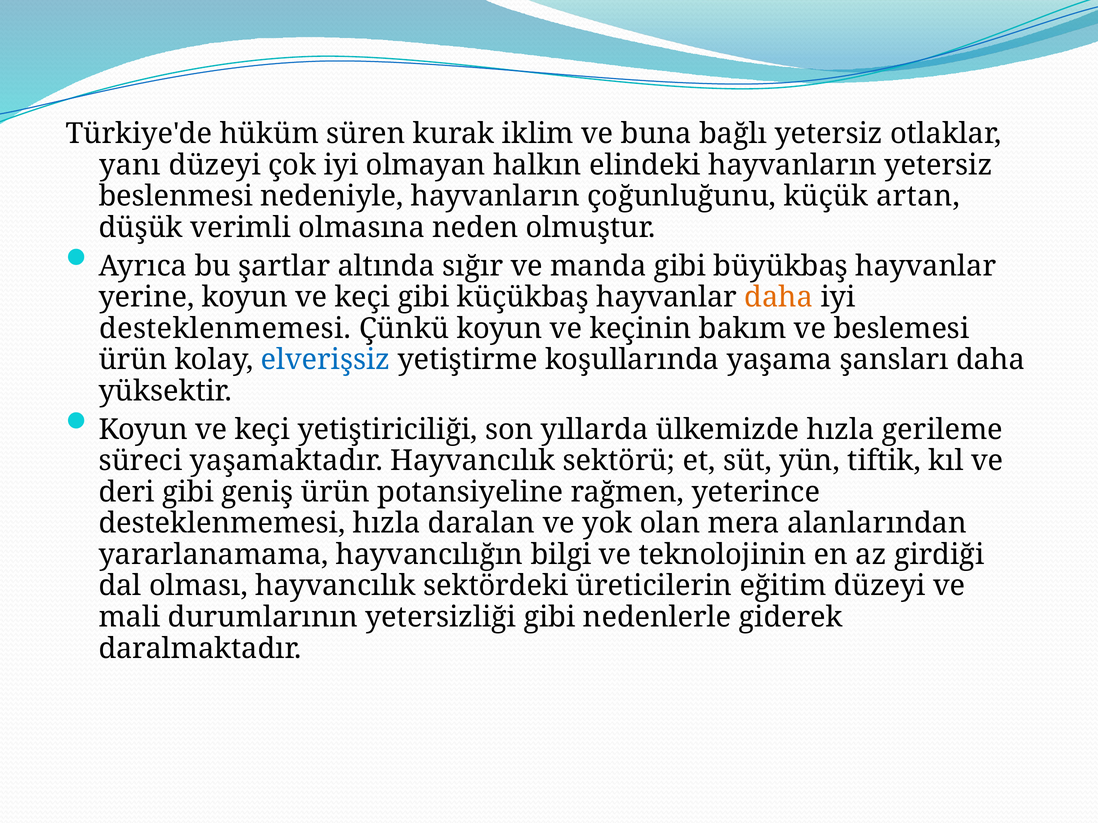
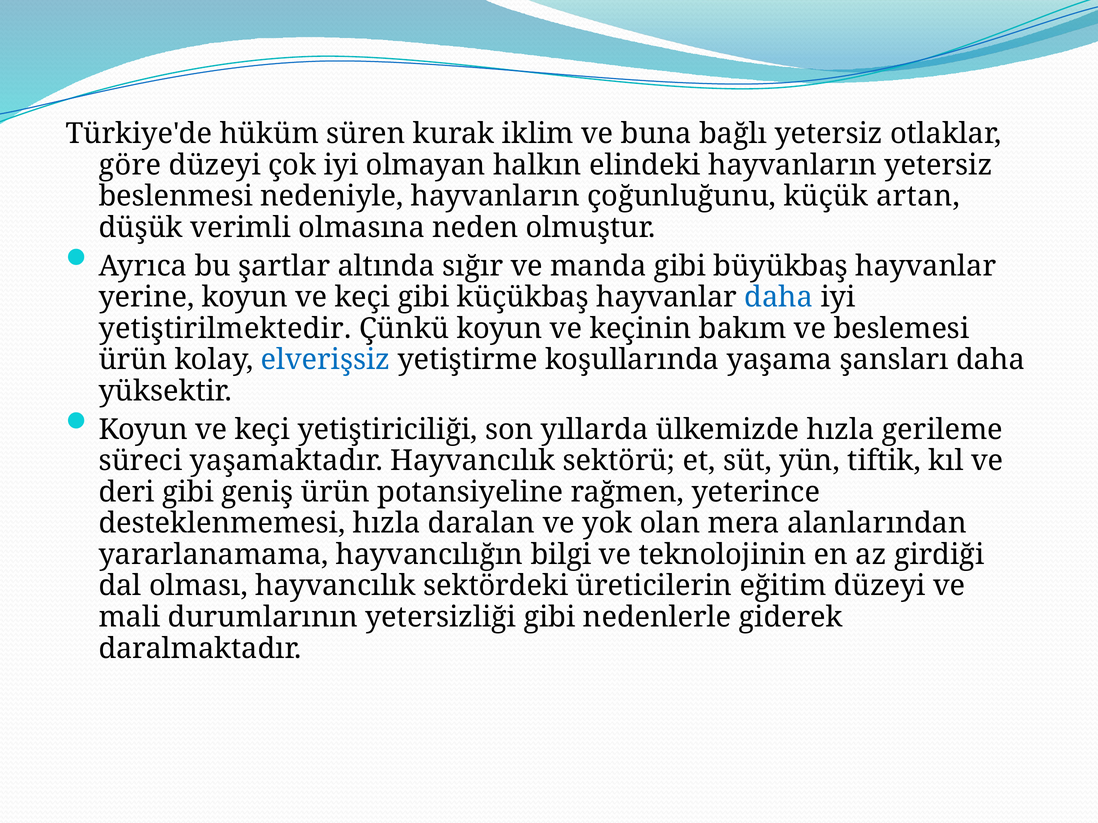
yanı: yanı -> göre (130, 165)
daha colour: orange -> blue (779, 297)
desteklenmemesi: desteklenmemesi -> yetiştirilmektedir (225, 329)
